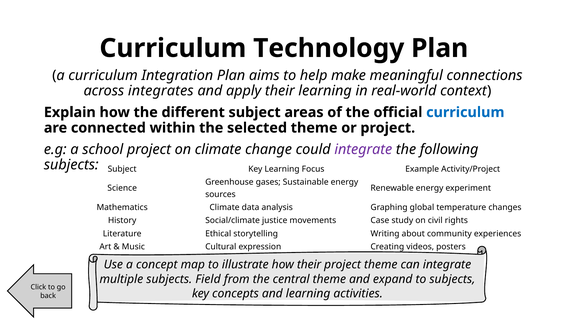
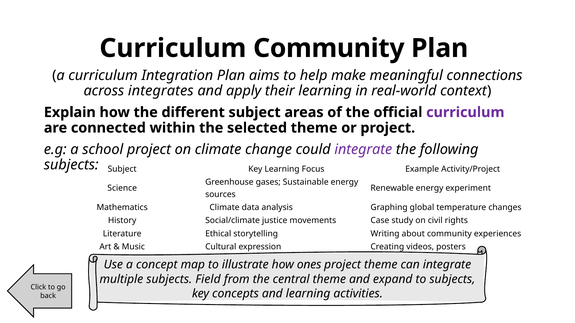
Curriculum Technology: Technology -> Community (329, 48)
curriculum colour: blue -> purple (465, 112)
how their: their -> ones (309, 265)
